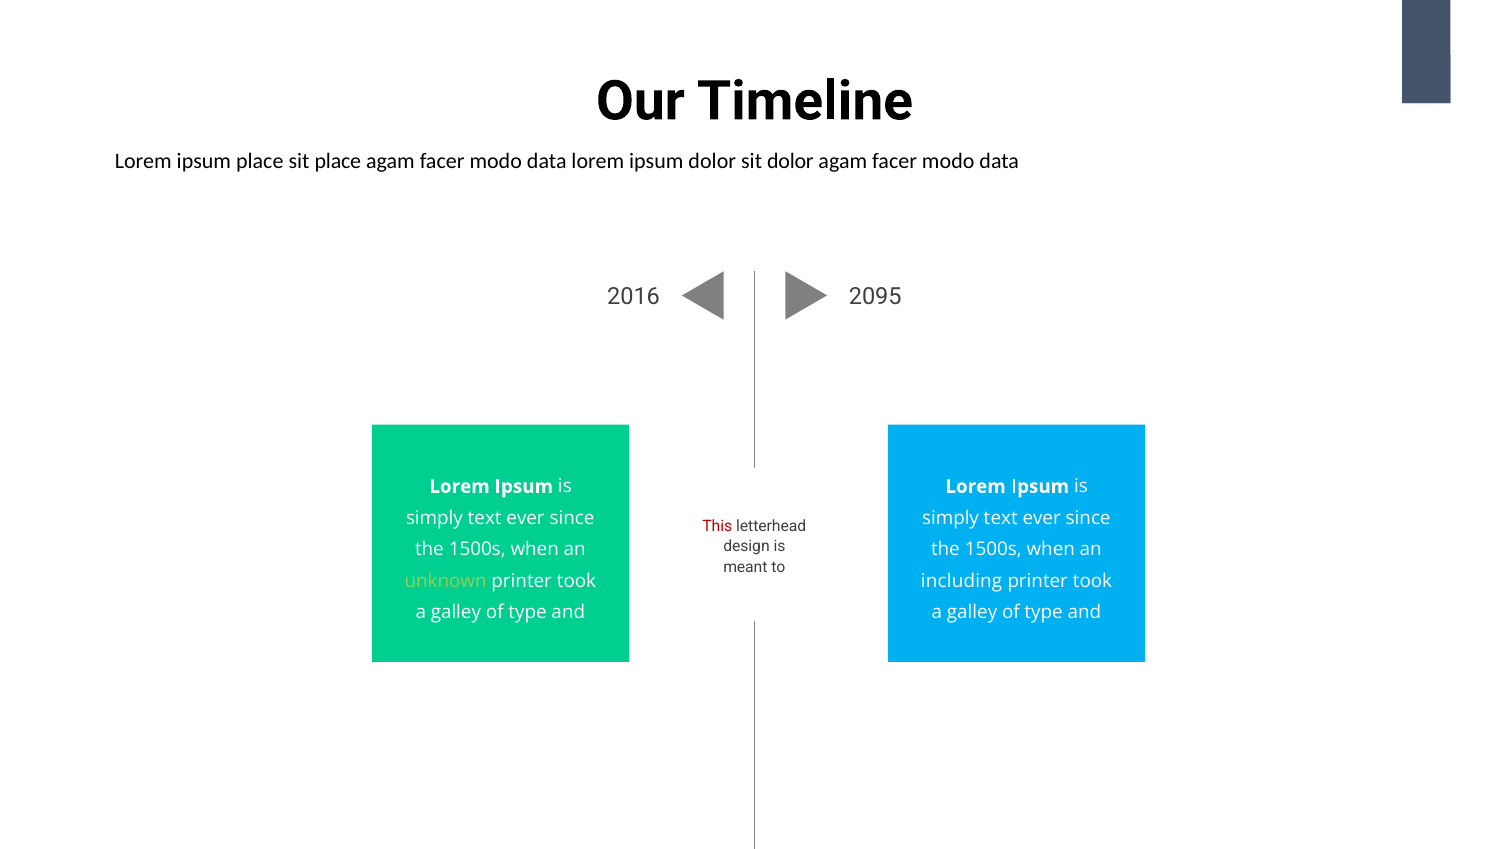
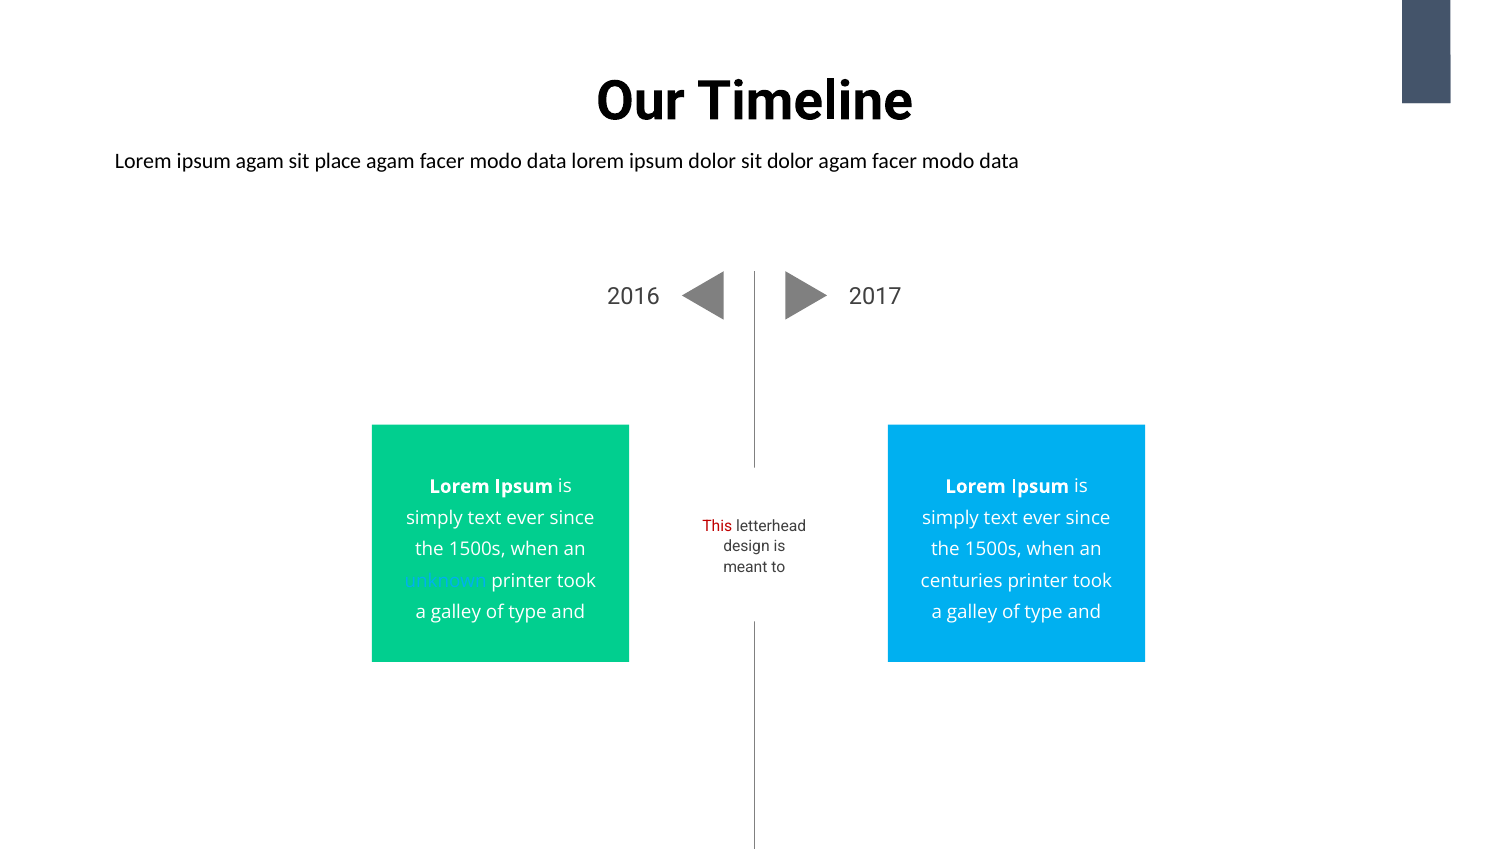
ipsum place: place -> agam (260, 161)
2095: 2095 -> 2017 (875, 297)
unknown colour: light green -> light blue (446, 581)
including: including -> centuries (962, 581)
